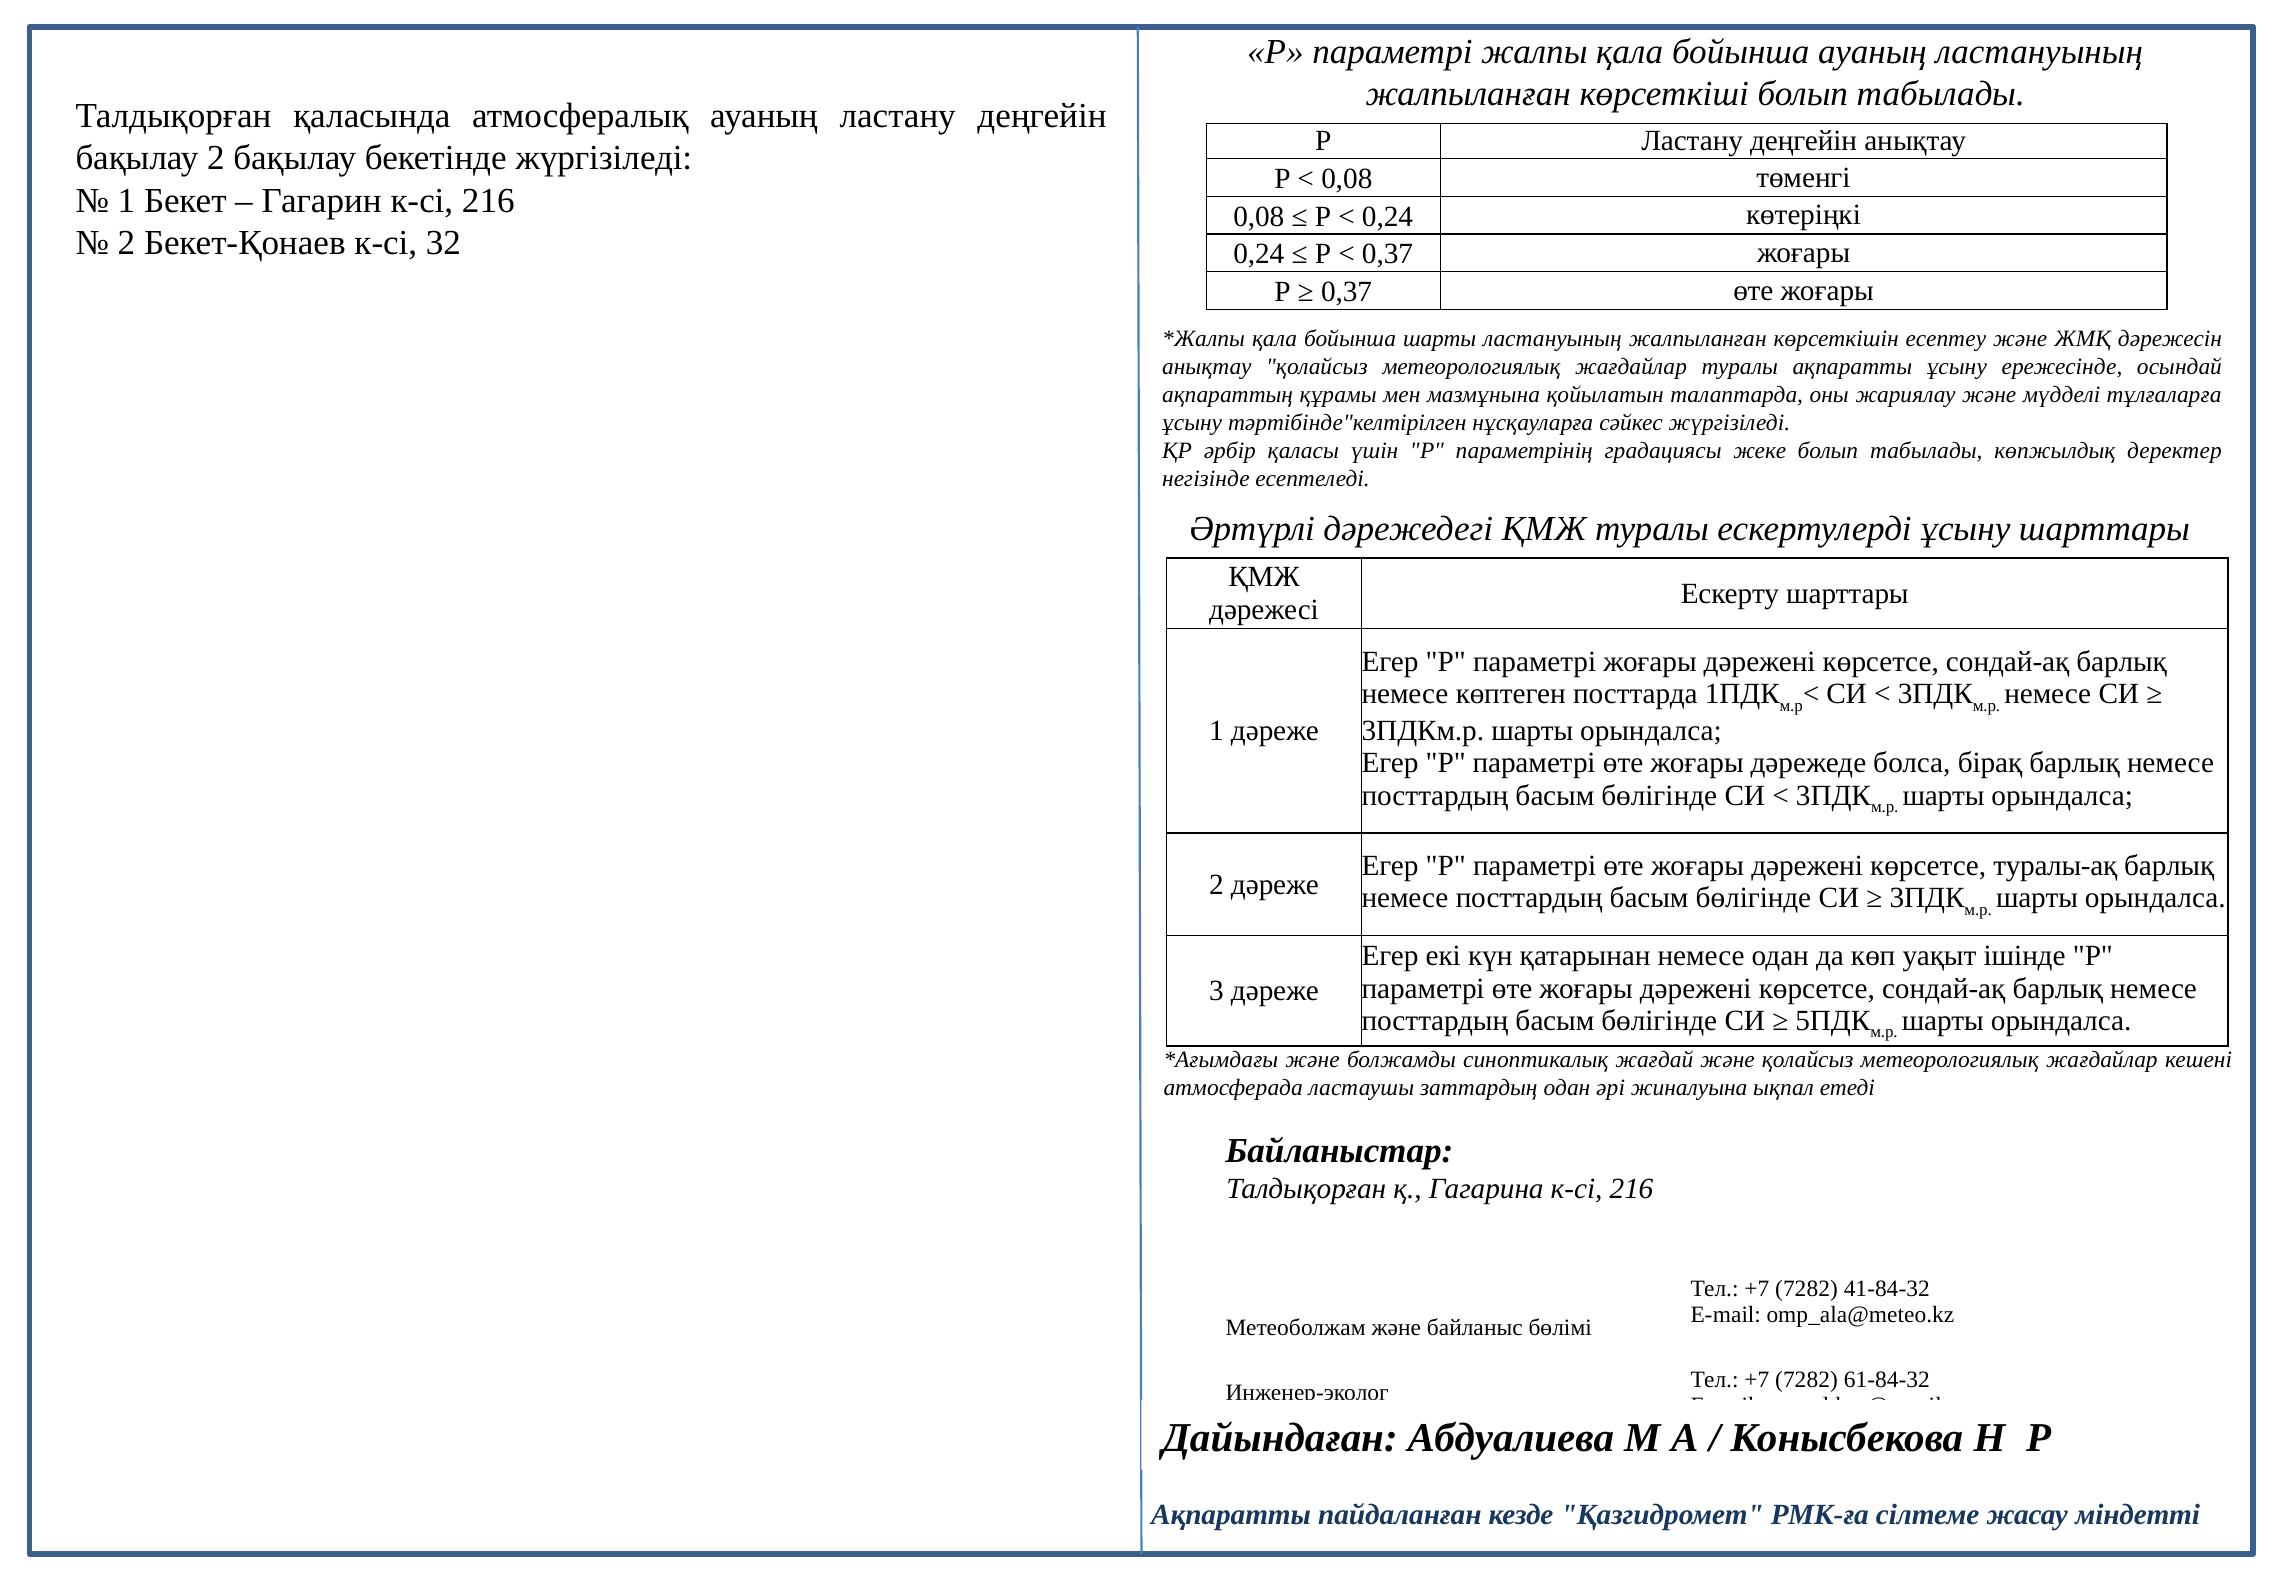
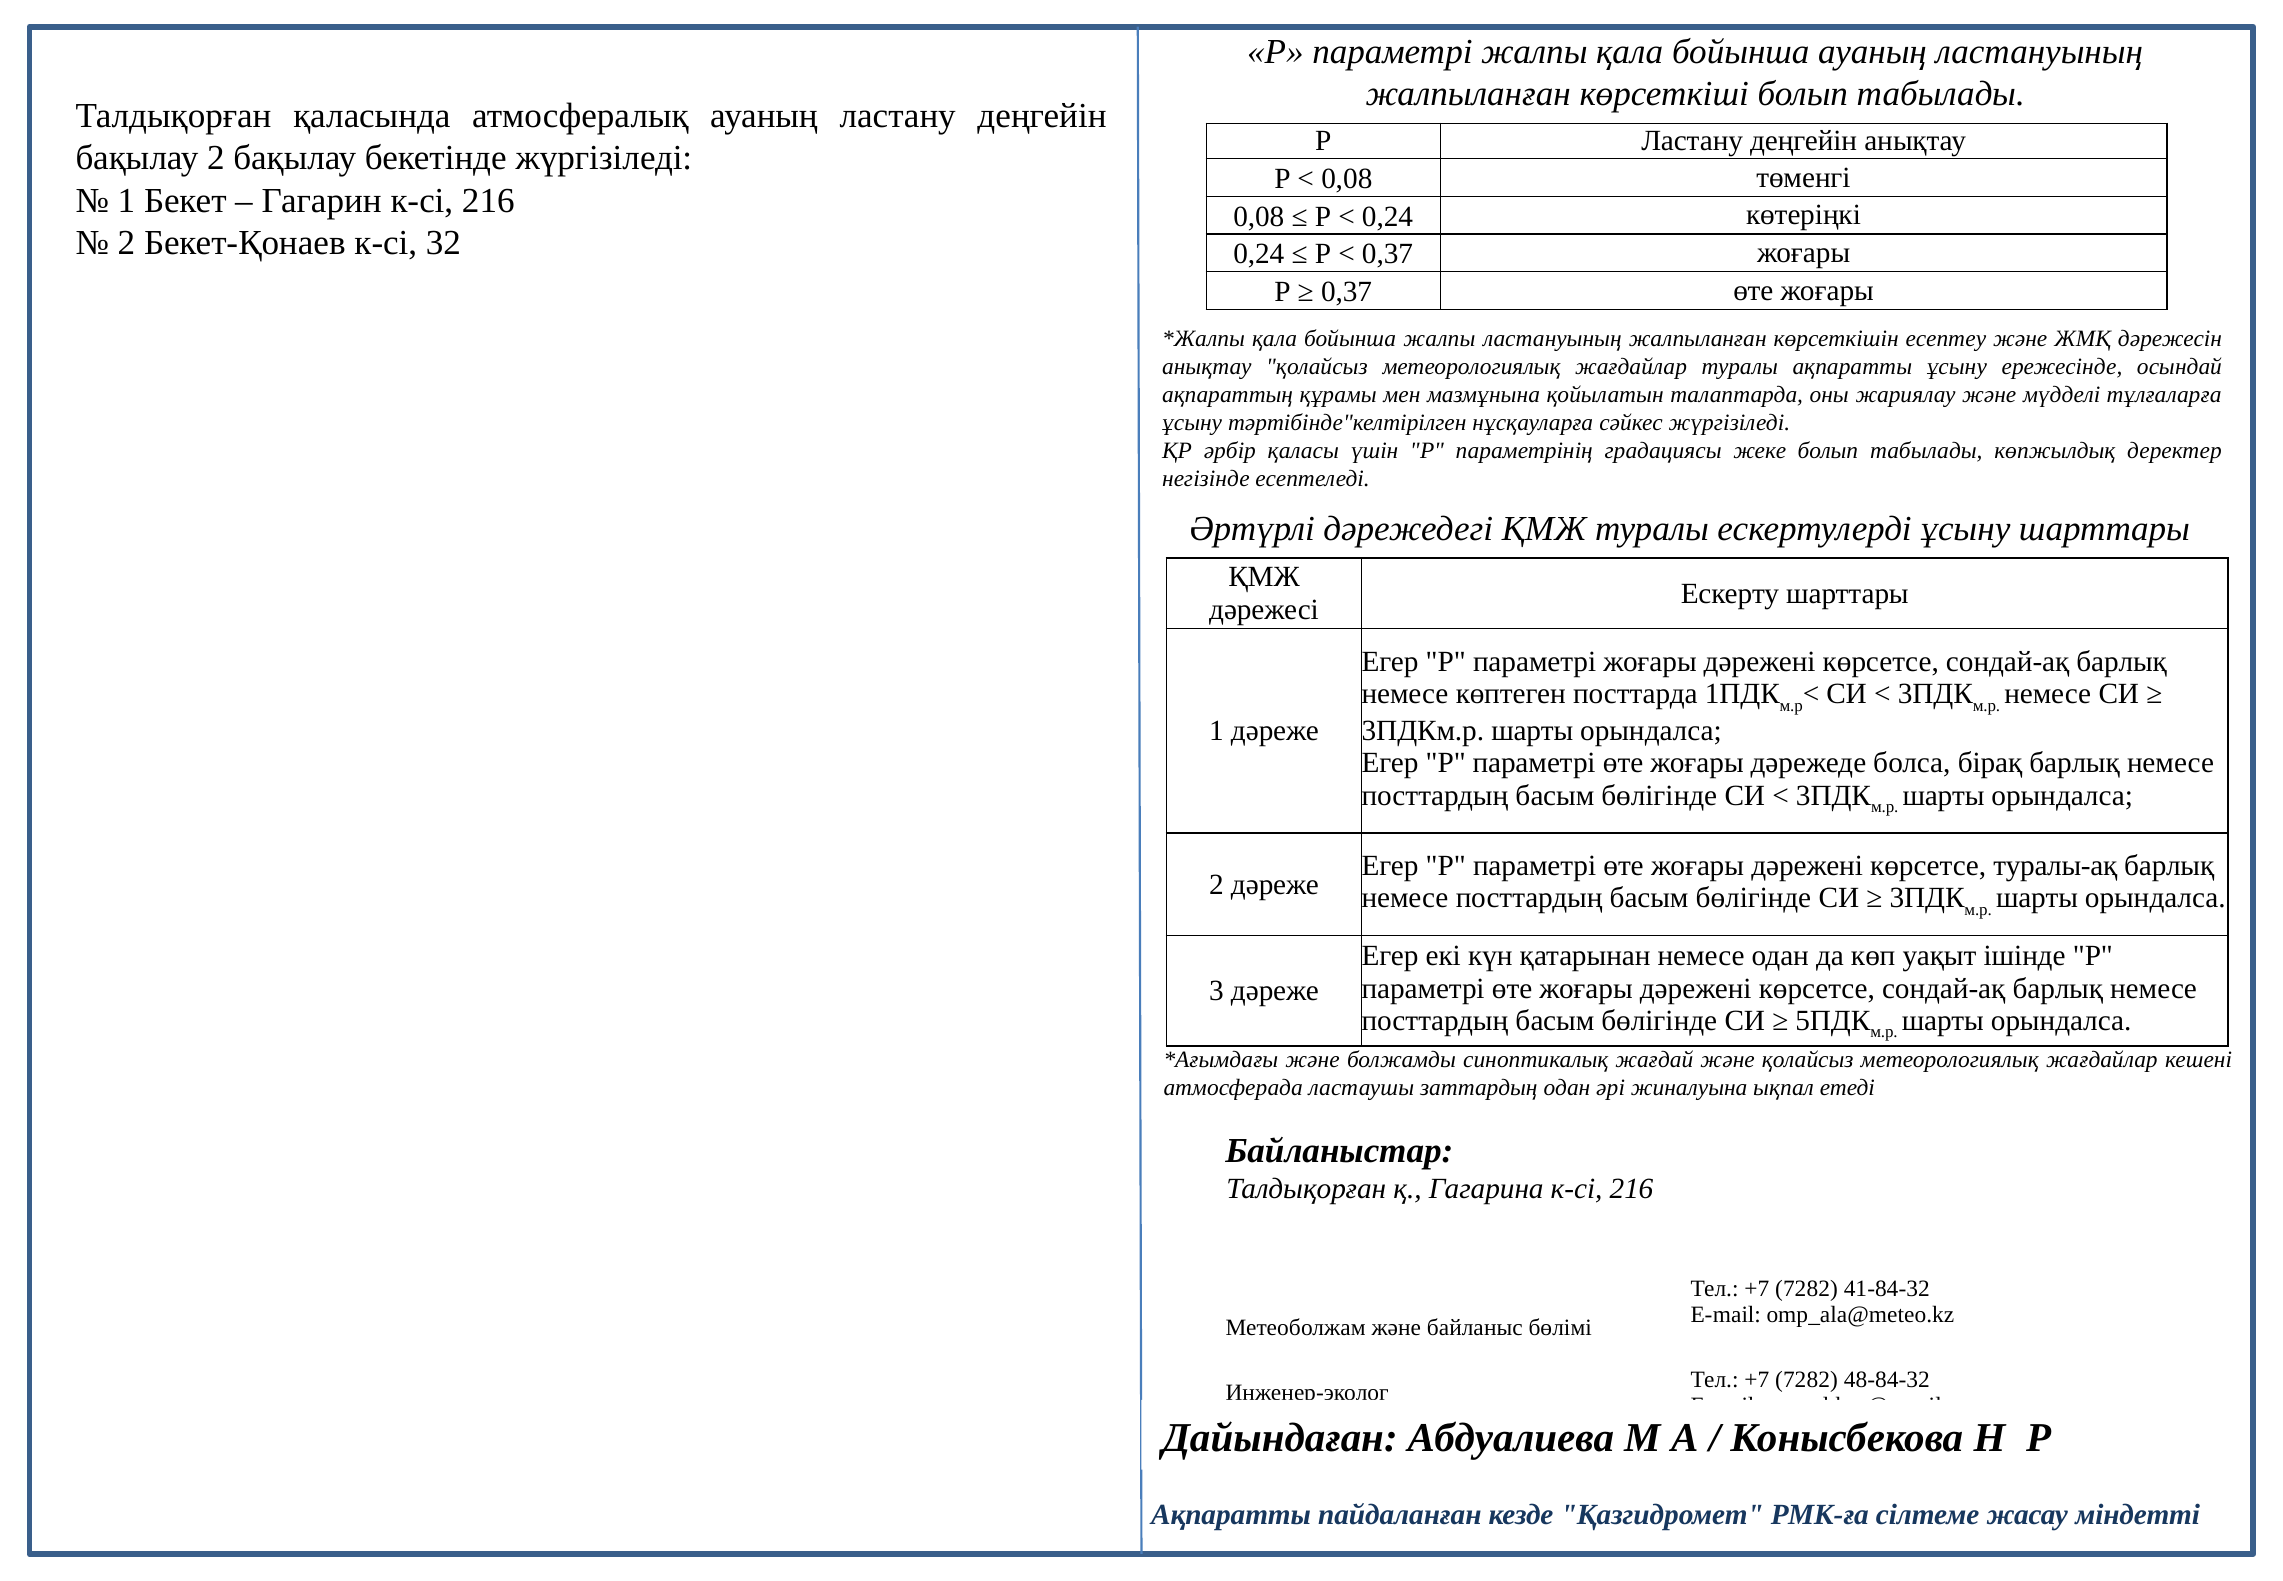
бойынша шарты: шарты -> жалпы (1439, 339)
61-84-32: 61-84-32 -> 48-84-32 (1887, 1380)
